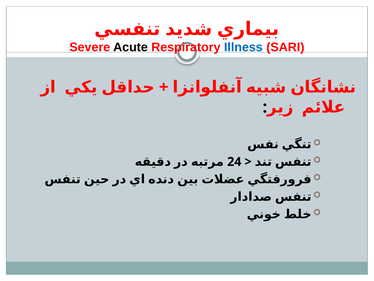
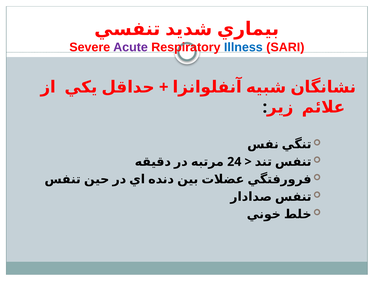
Acute colour: black -> purple (131, 47)
